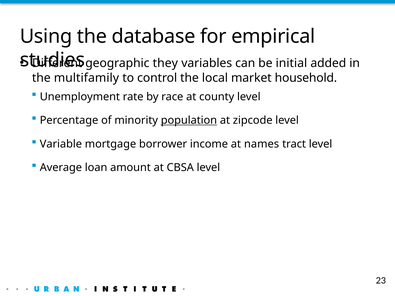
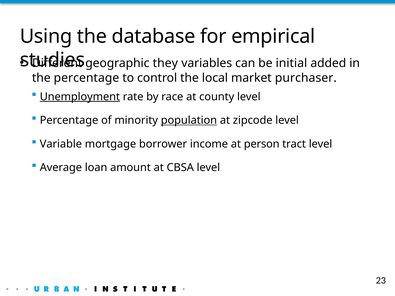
the multifamily: multifamily -> percentage (86, 78)
household: household -> purchaser (306, 78)
Unemployment underline: none -> present (80, 97)
names: names -> person (262, 144)
